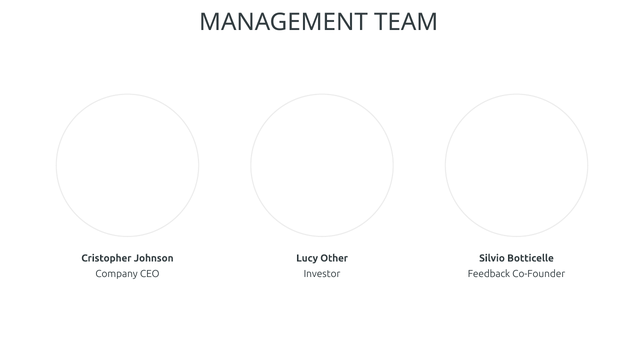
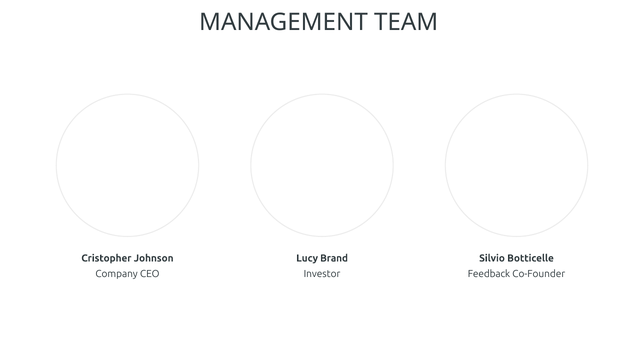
Other: Other -> Brand (334, 258)
